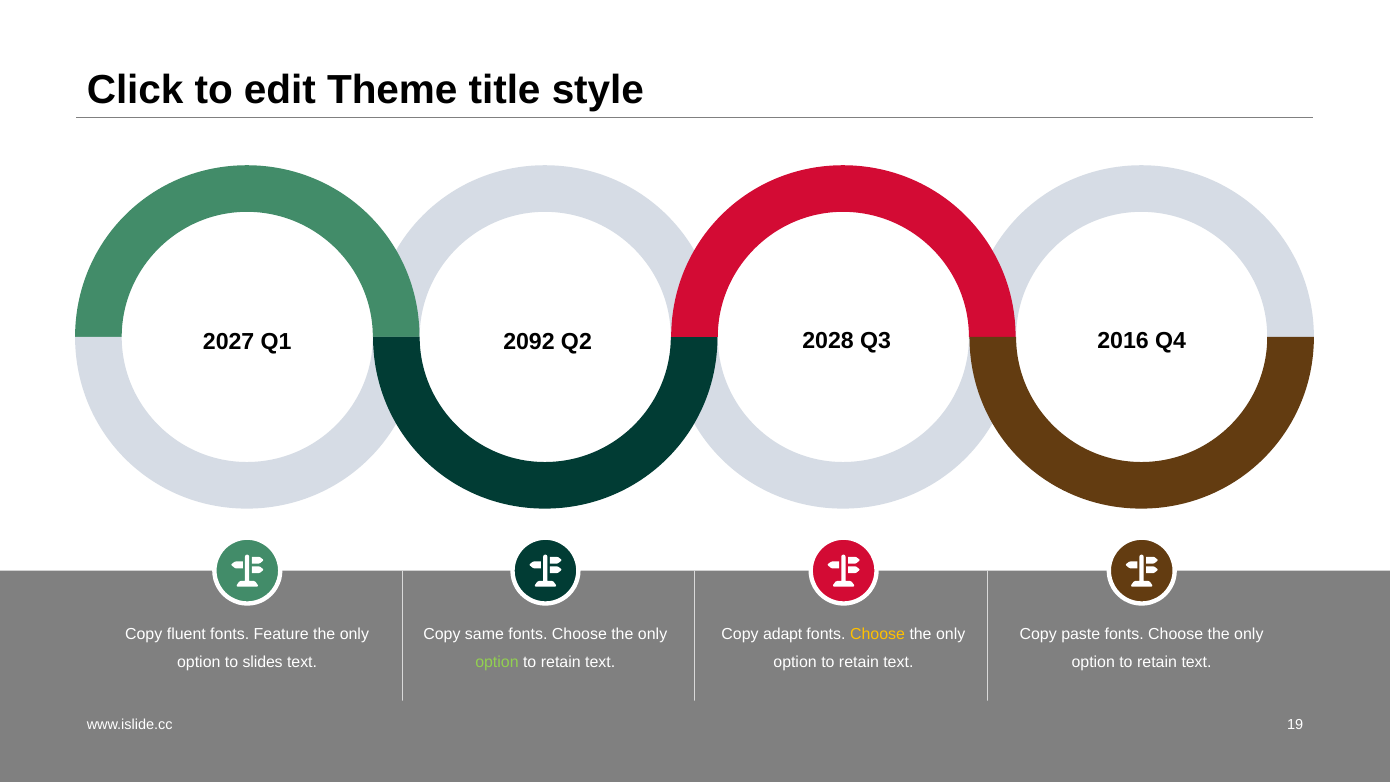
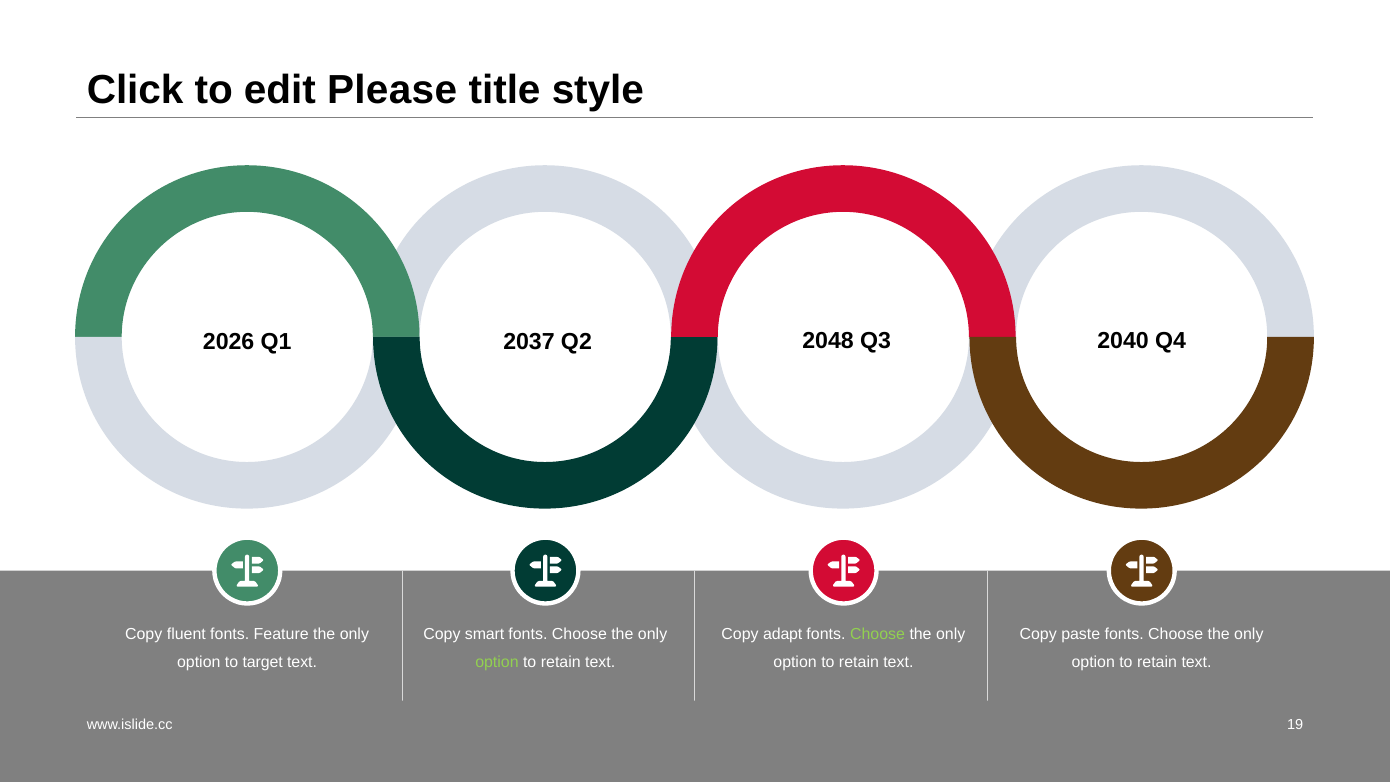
Theme: Theme -> Please (392, 90)
2027: 2027 -> 2026 (229, 342)
2092: 2092 -> 2037 (529, 342)
2028: 2028 -> 2048 (828, 341)
2016: 2016 -> 2040 (1123, 341)
same: same -> smart (485, 634)
Choose colour: yellow -> light green (878, 634)
slides: slides -> target (263, 663)
